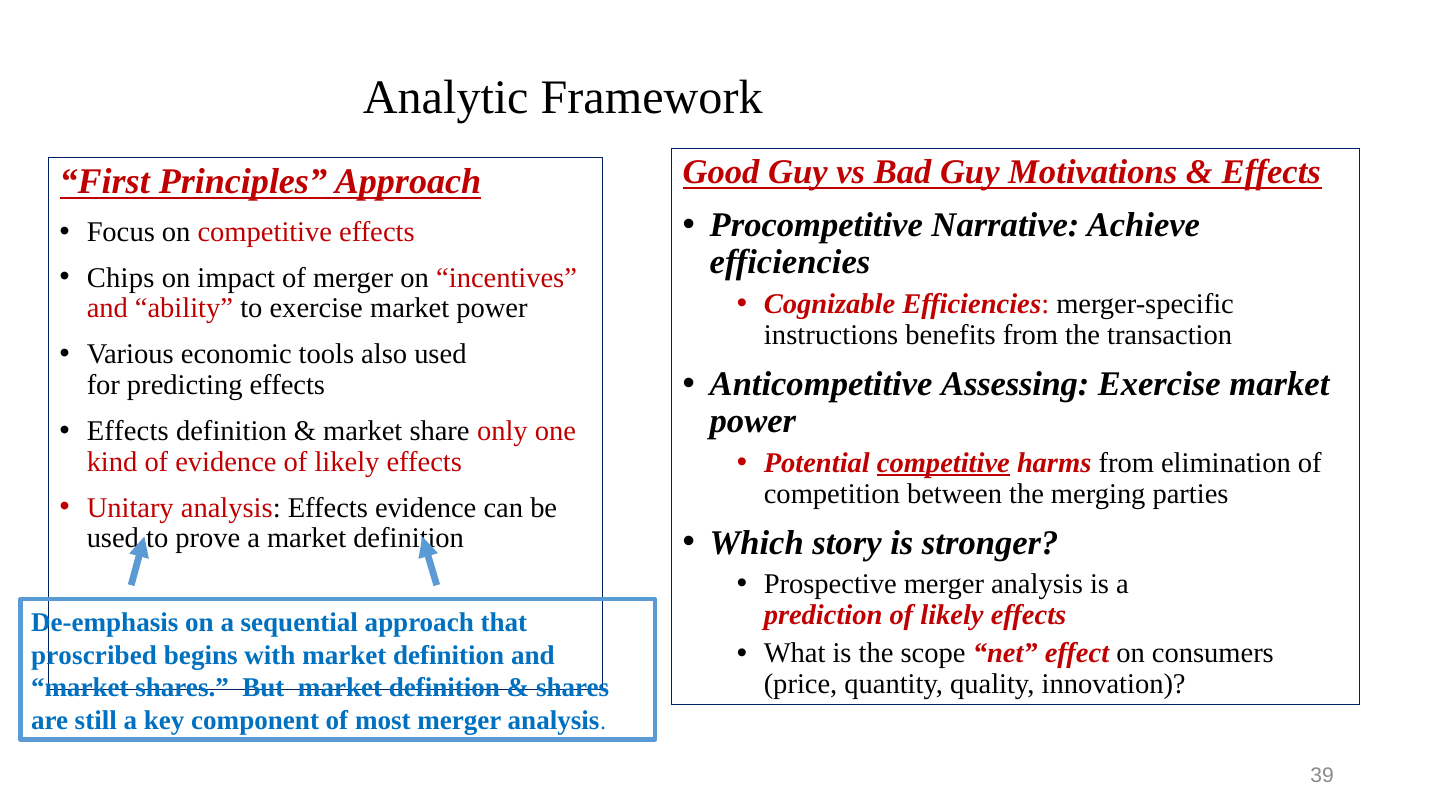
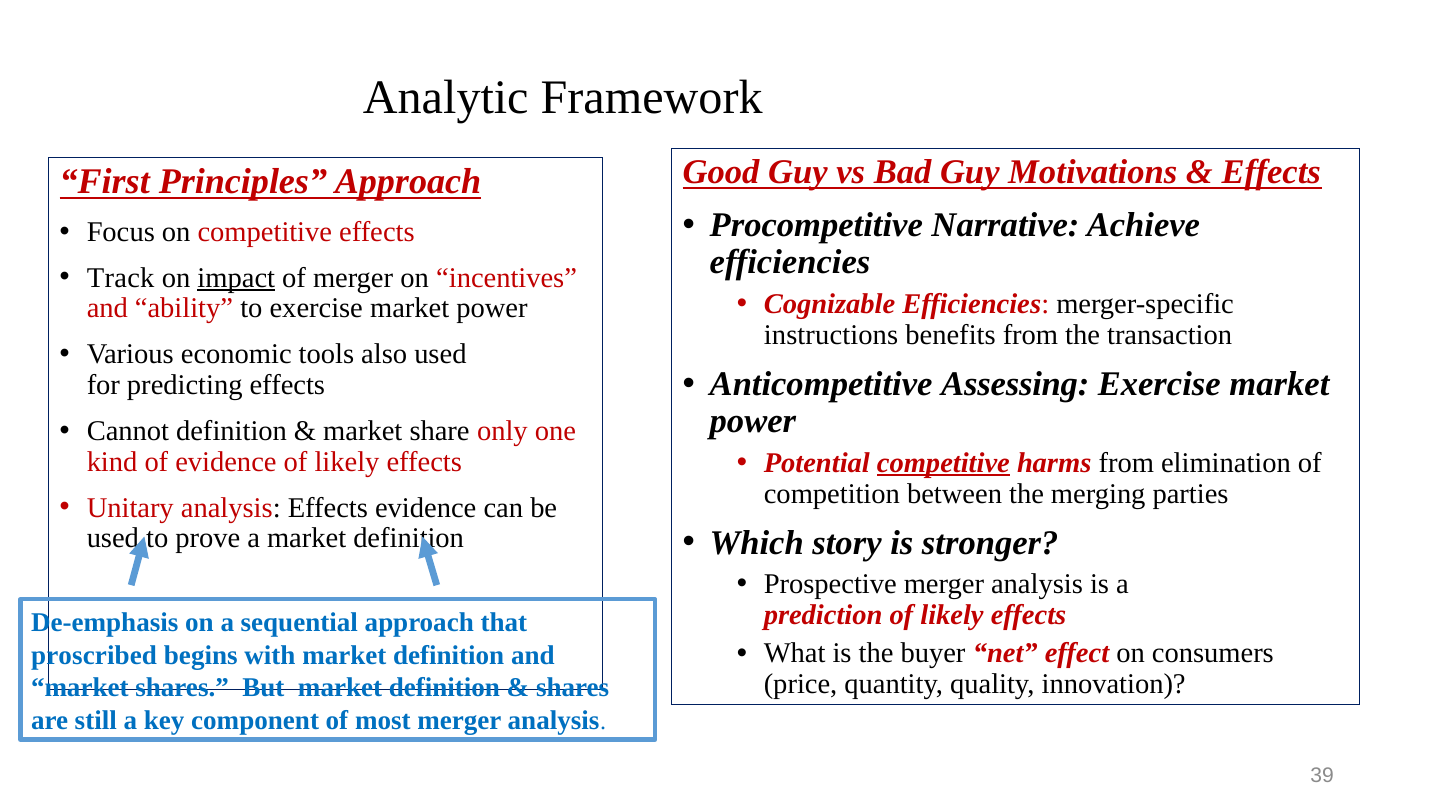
Chips: Chips -> Track (121, 278)
impact underline: none -> present (236, 278)
Effects: Effects -> Cannot (128, 431)
scope: scope -> buyer (933, 654)
